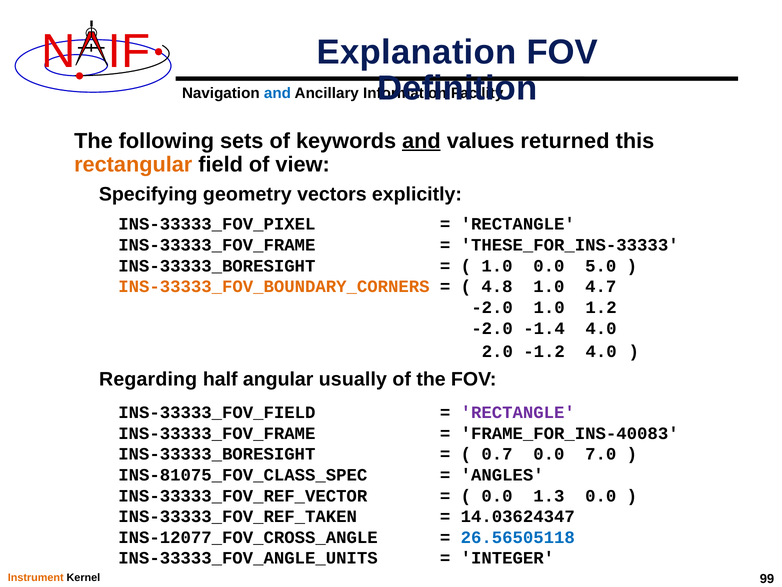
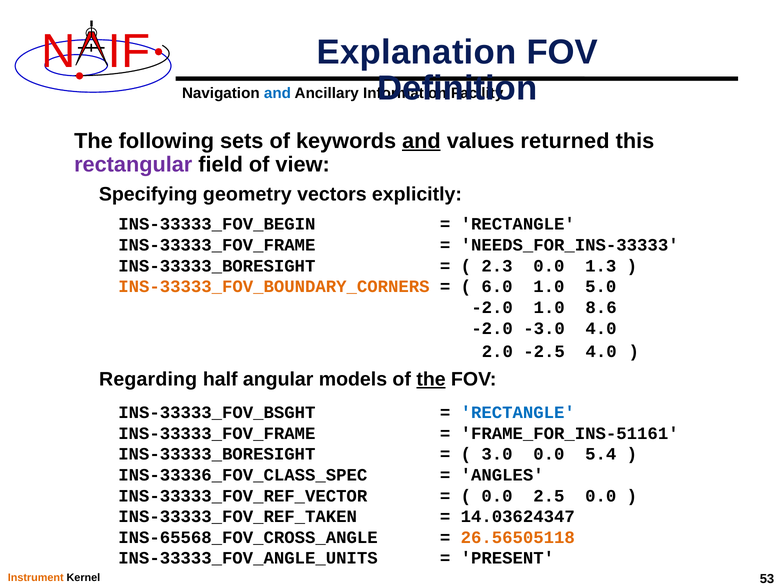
rectangular colour: orange -> purple (133, 164)
INS-33333_FOV_PIXEL: INS-33333_FOV_PIXEL -> INS-33333_FOV_BEGIN (217, 224)
THESE_FOR_INS-33333: THESE_FOR_INS-33333 -> NEEDS_FOR_INS-33333 (570, 245)
1.0: 1.0 -> 2.3 (497, 266)
5.0: 5.0 -> 1.3 (601, 266)
4.8: 4.8 -> 6.0 (497, 287)
4.7: 4.7 -> 5.0 (601, 287)
1.2: 1.2 -> 8.6 (601, 307)
-1.4: -1.4 -> -3.0 (544, 328)
-1.2: -1.2 -> -2.5 (544, 351)
usually: usually -> models (353, 379)
the underline: none -> present (431, 379)
INS-33333_FOV_FIELD: INS-33333_FOV_FIELD -> INS-33333_FOV_BSGHT (217, 412)
RECTANGLE colour: purple -> blue (518, 412)
FRAME_FOR_INS-40083: FRAME_FOR_INS-40083 -> FRAME_FOR_INS-51161 (570, 433)
0.7: 0.7 -> 3.0 (497, 454)
7.0: 7.0 -> 5.4 (601, 454)
INS-81075_FOV_CLASS_SPEC: INS-81075_FOV_CLASS_SPEC -> INS-33336_FOV_CLASS_SPEC (243, 475)
1.3: 1.3 -> 2.5 (549, 496)
INS-12077_FOV_CROSS_ANGLE: INS-12077_FOV_CROSS_ANGLE -> INS-65568_FOV_CROSS_ANGLE (248, 537)
26.56505118 colour: blue -> orange (518, 537)
INTEGER: INTEGER -> PRESENT (507, 558)
99: 99 -> 53 (767, 579)
